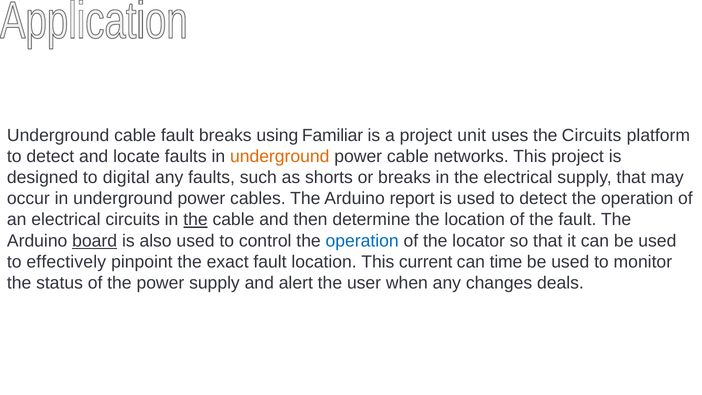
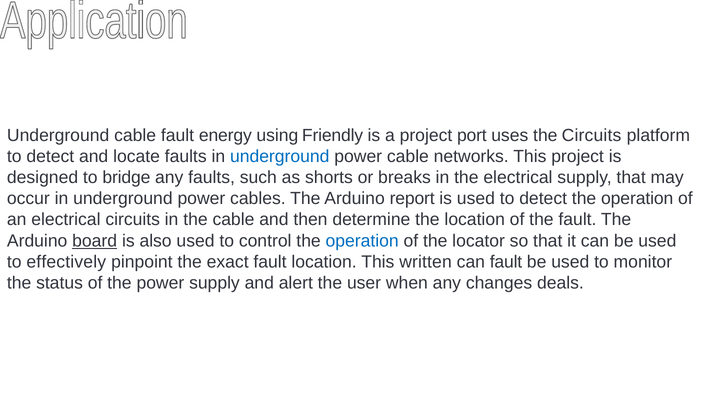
fault breaks: breaks -> energy (225, 135)
Familiar: Familiar -> Friendly (333, 135)
unit: unit -> port (472, 135)
underground colour: orange -> blue (280, 156)
digital: digital -> bridge (126, 178)
the underline: present -> none (195, 220)
current: current -> written (426, 262)
can time: time -> fault (506, 262)
